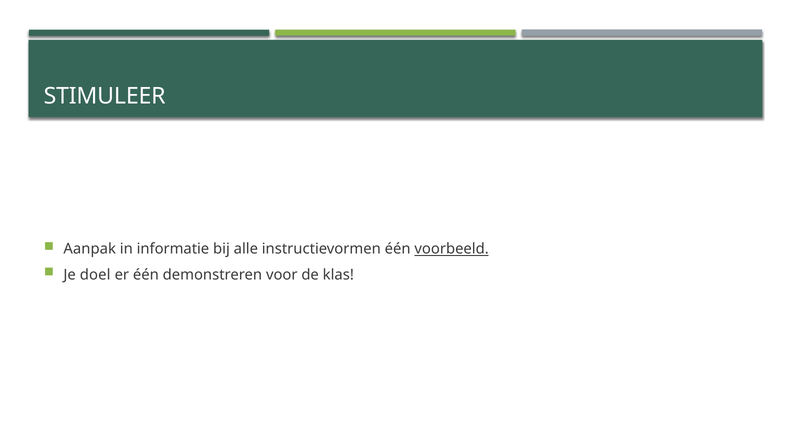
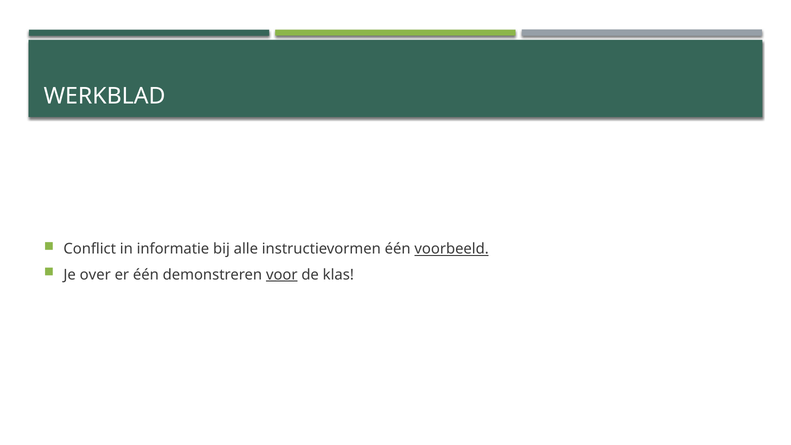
STIMULEER: STIMULEER -> WERKBLAD (105, 96)
Aanpak: Aanpak -> Conflict (90, 249)
doel: doel -> over (95, 275)
voor underline: none -> present (282, 275)
